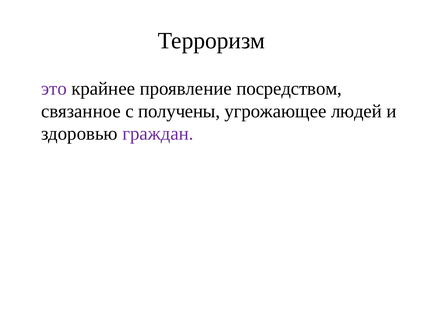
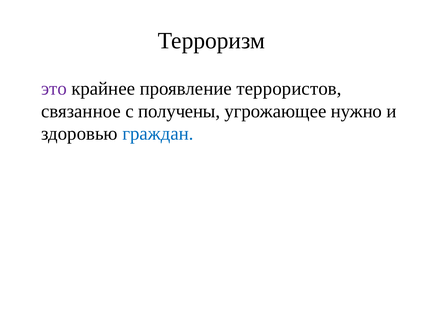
посредством: посредством -> террористов (289, 89)
людей: людей -> нужно (356, 111)
граждан colour: purple -> blue (158, 134)
